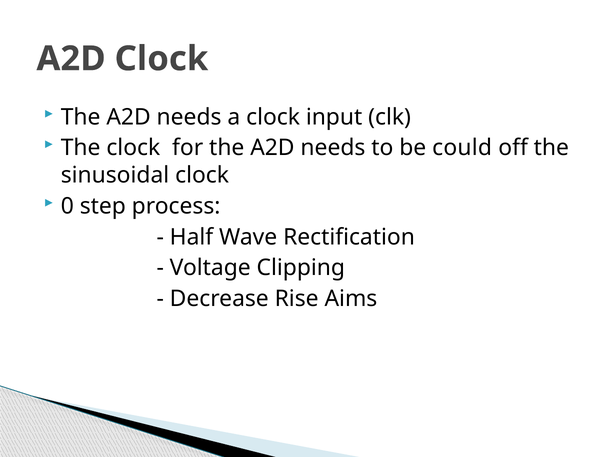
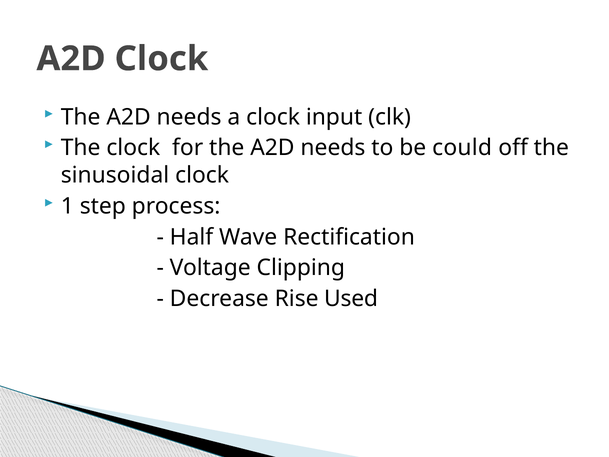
0: 0 -> 1 (67, 206)
Aims: Aims -> Used (351, 298)
